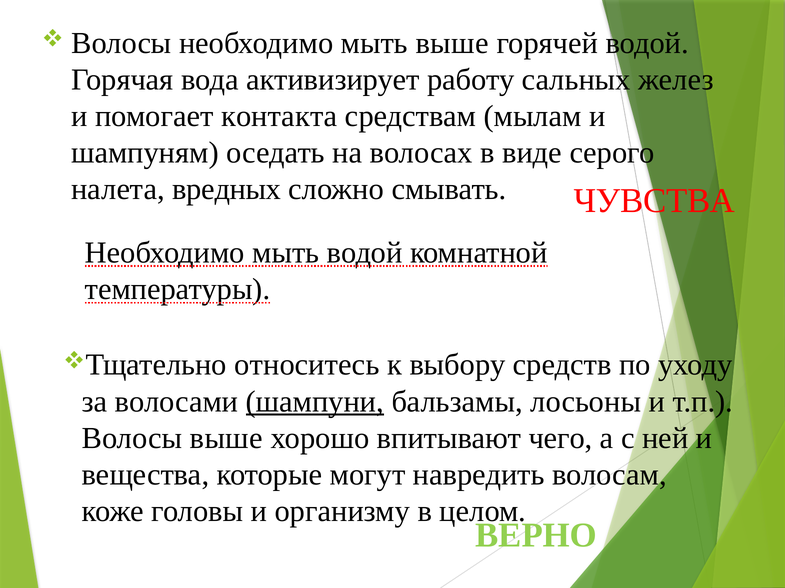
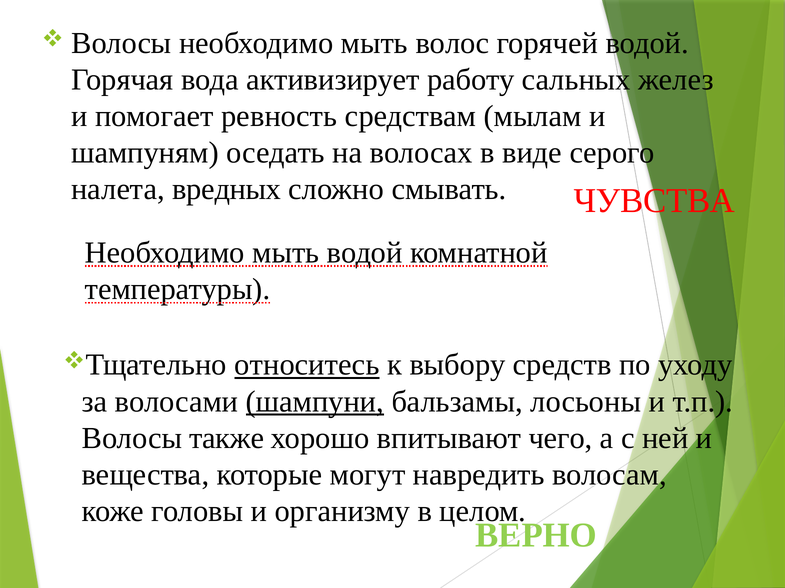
мыть выше: выше -> волос (452, 43)
контакта: контакта -> ревность (279, 116)
относитесь underline: none -> present (307, 365)
Волосы выше: выше -> также (227, 439)
